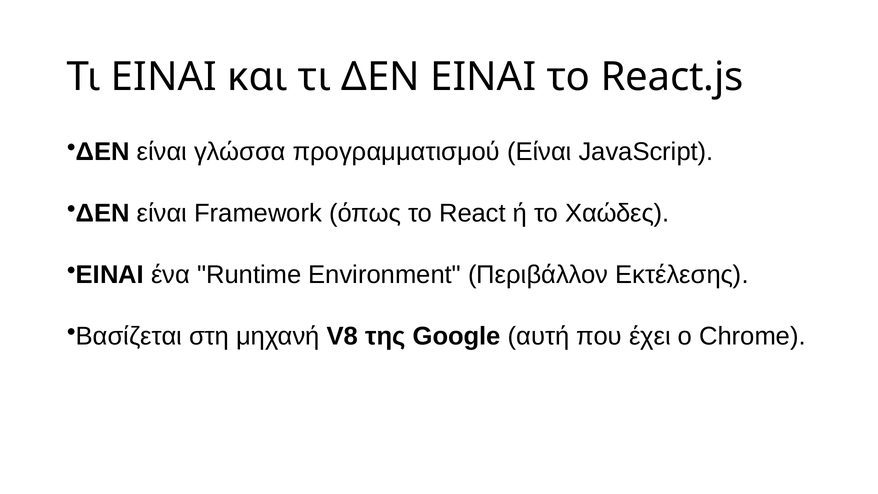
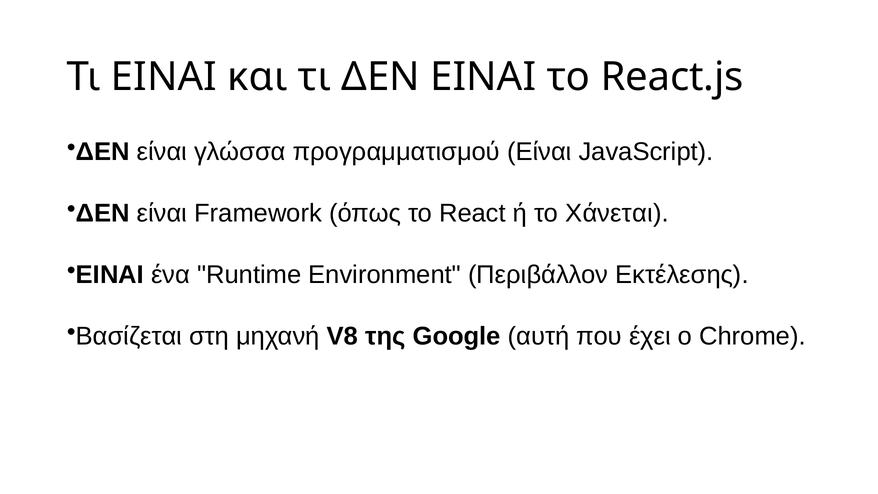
Χαώδες: Χαώδες -> Χάνεται (617, 213)
